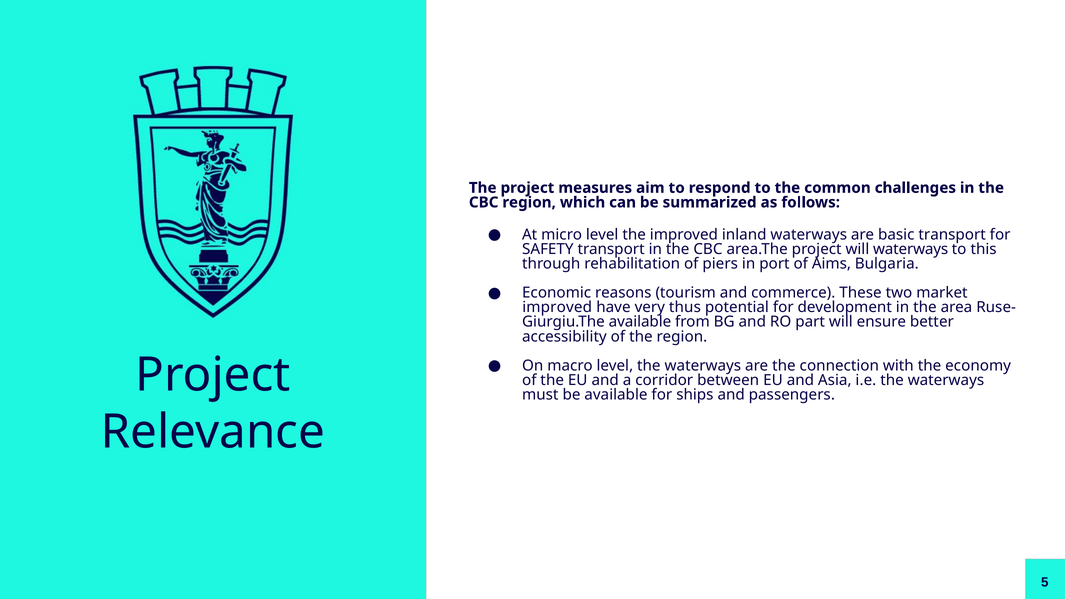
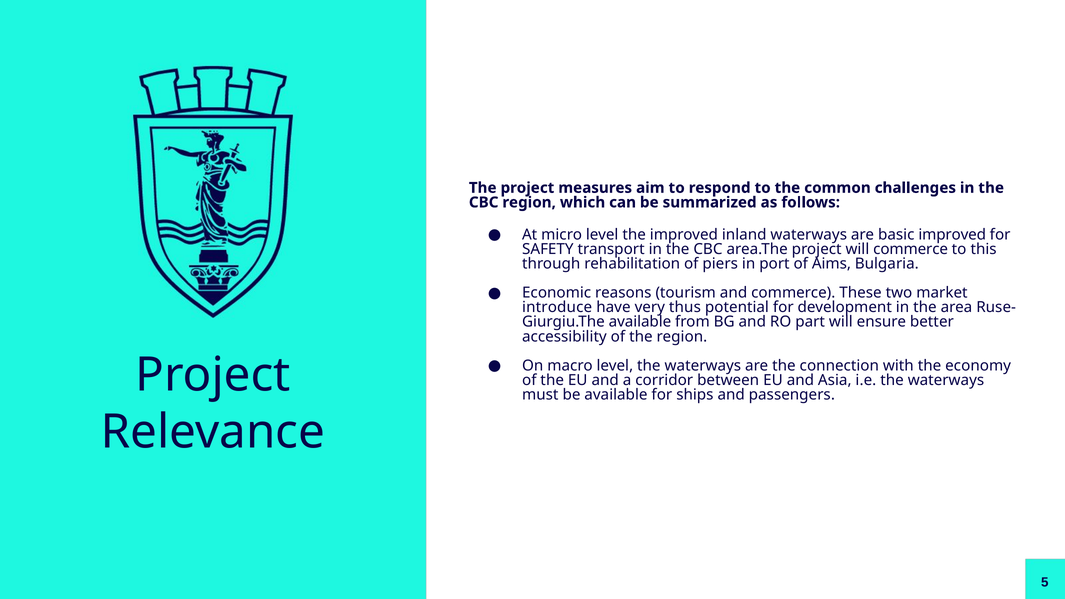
basic transport: transport -> improved (952, 235)
will waterways: waterways -> commerce (911, 249)
improved: improved -> introduce (557, 307)
